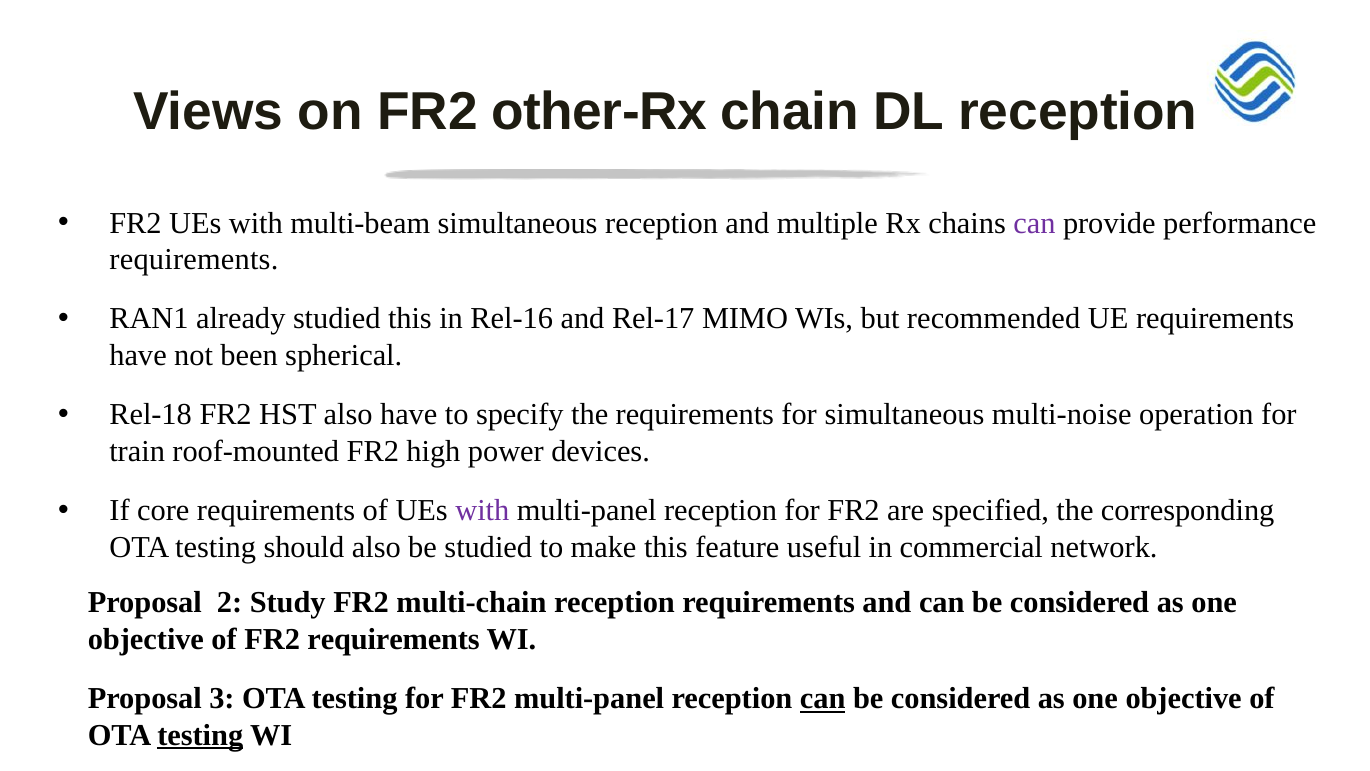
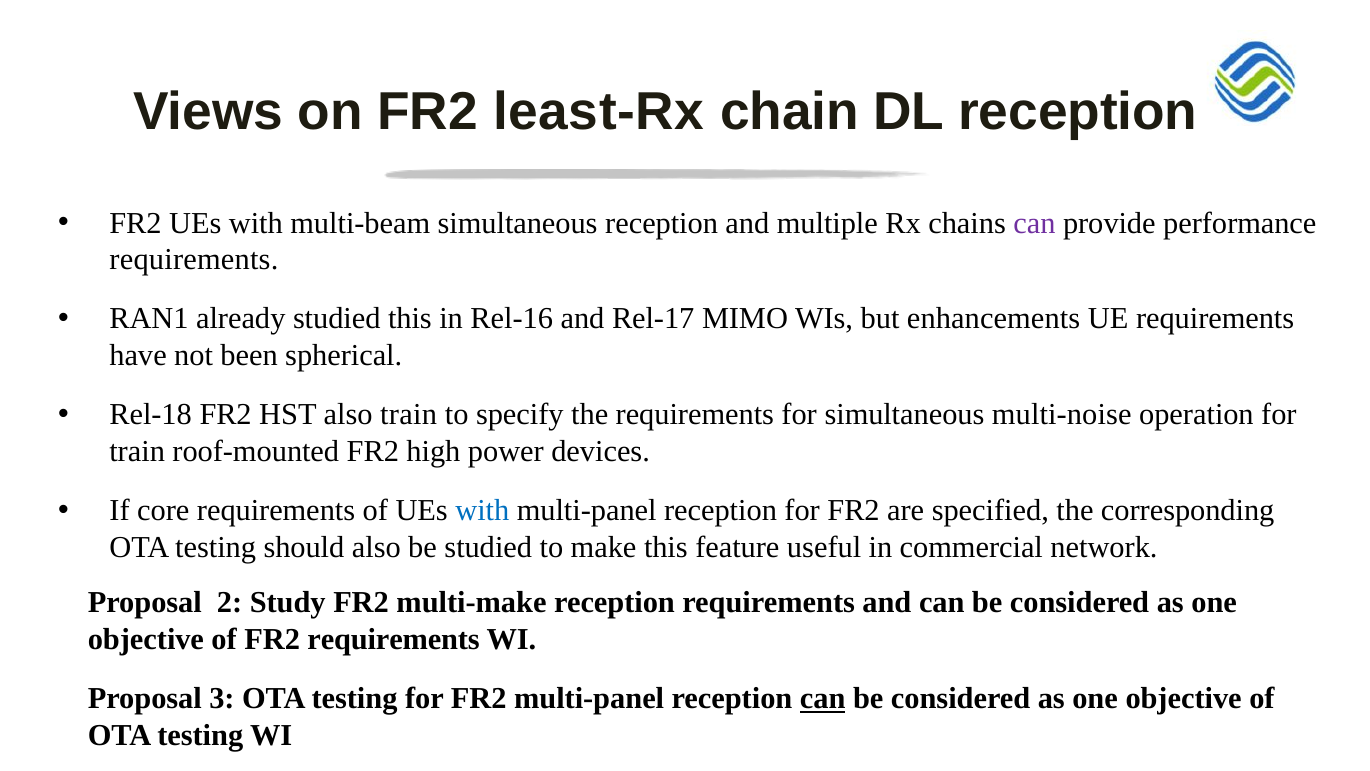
other-Rx: other-Rx -> least-Rx (599, 112)
recommended: recommended -> enhancements (994, 319)
also have: have -> train (409, 415)
with colour: purple -> blue (482, 511)
multi-chain: multi-chain -> multi-make (471, 602)
testing underline: present -> none (200, 735)
